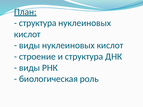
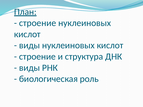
структура: структура -> строение (38, 23)
